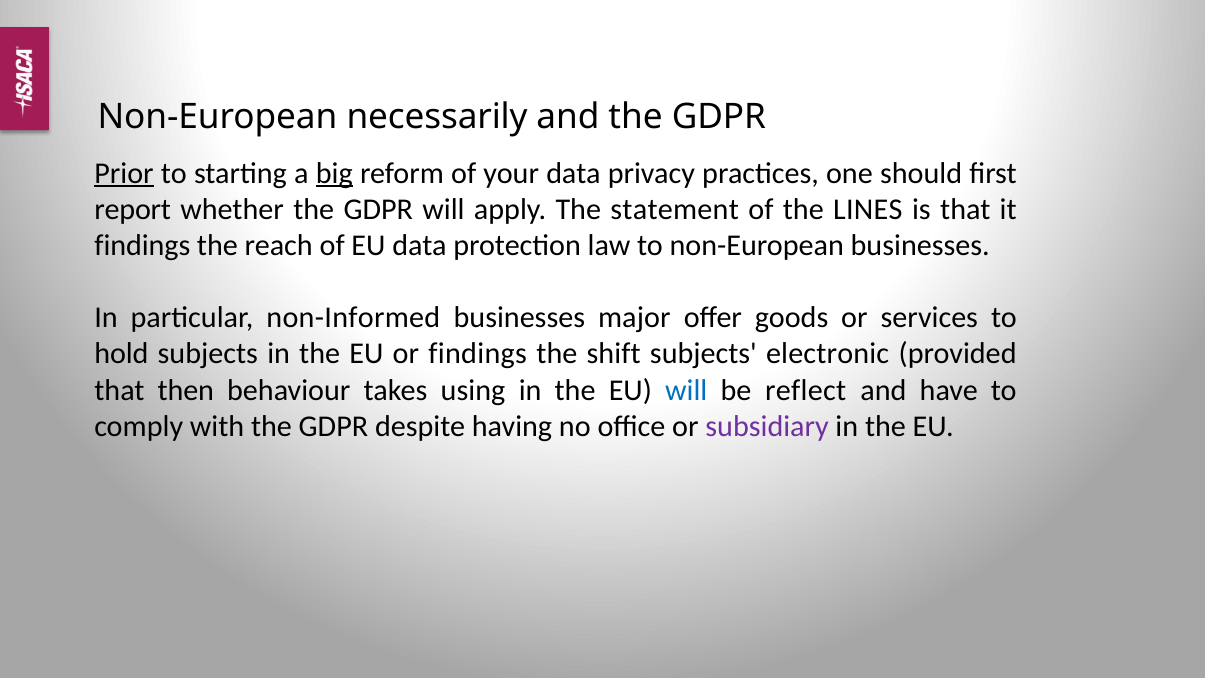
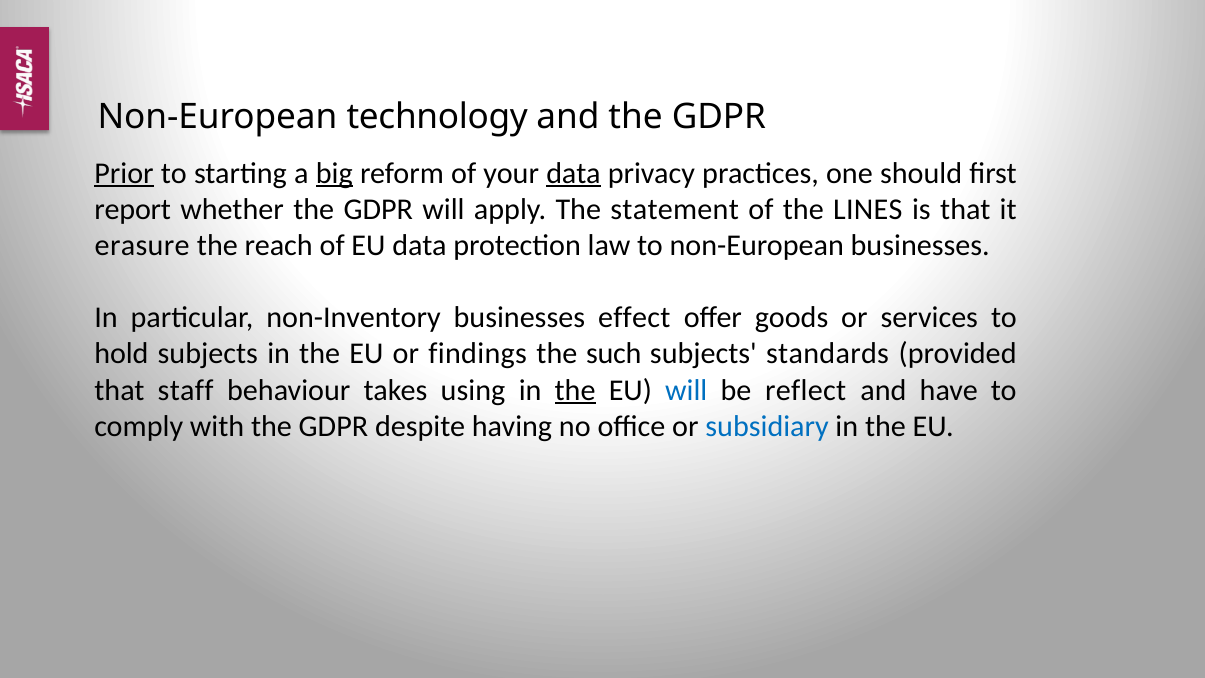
necessarily: necessarily -> technology (437, 117)
data underline: none -> present (573, 173)
findings: findings -> erasure (142, 245)
non-Informed: non-Informed -> non-Inventory (354, 318)
major: major -> effect (634, 318)
shift: shift -> such (614, 354)
electronic: electronic -> standards (828, 354)
then: then -> staff (186, 390)
the underline: none -> present (575, 390)
subsidiary colour: purple -> blue (767, 426)
